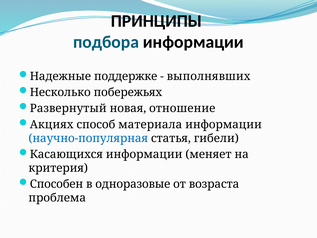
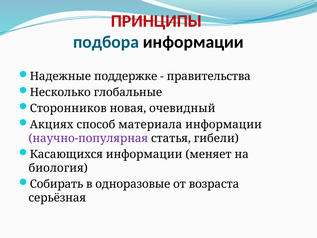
ПРИНЦИПЫ colour: black -> red (156, 21)
выполнявших: выполнявших -> правительства (209, 76)
побережьях: побережьях -> глобальные (128, 92)
Развернутый: Развернутый -> Сторонников (68, 108)
отношение: отношение -> очевидный (182, 108)
научно-популярная colour: blue -> purple (88, 138)
критерия: критерия -> биология (58, 168)
Способен: Способен -> Собирать (56, 184)
проблема: проблема -> серьёзная (57, 198)
